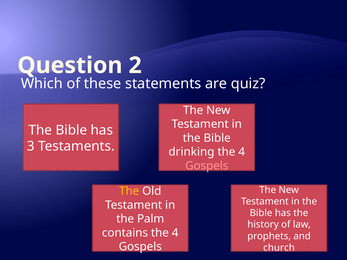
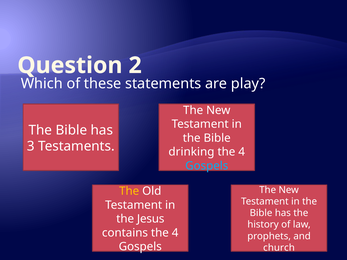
quiz: quiz -> play (248, 84)
Gospels colour: pink -> light blue (207, 166)
Palm: Palm -> Jesus (151, 219)
